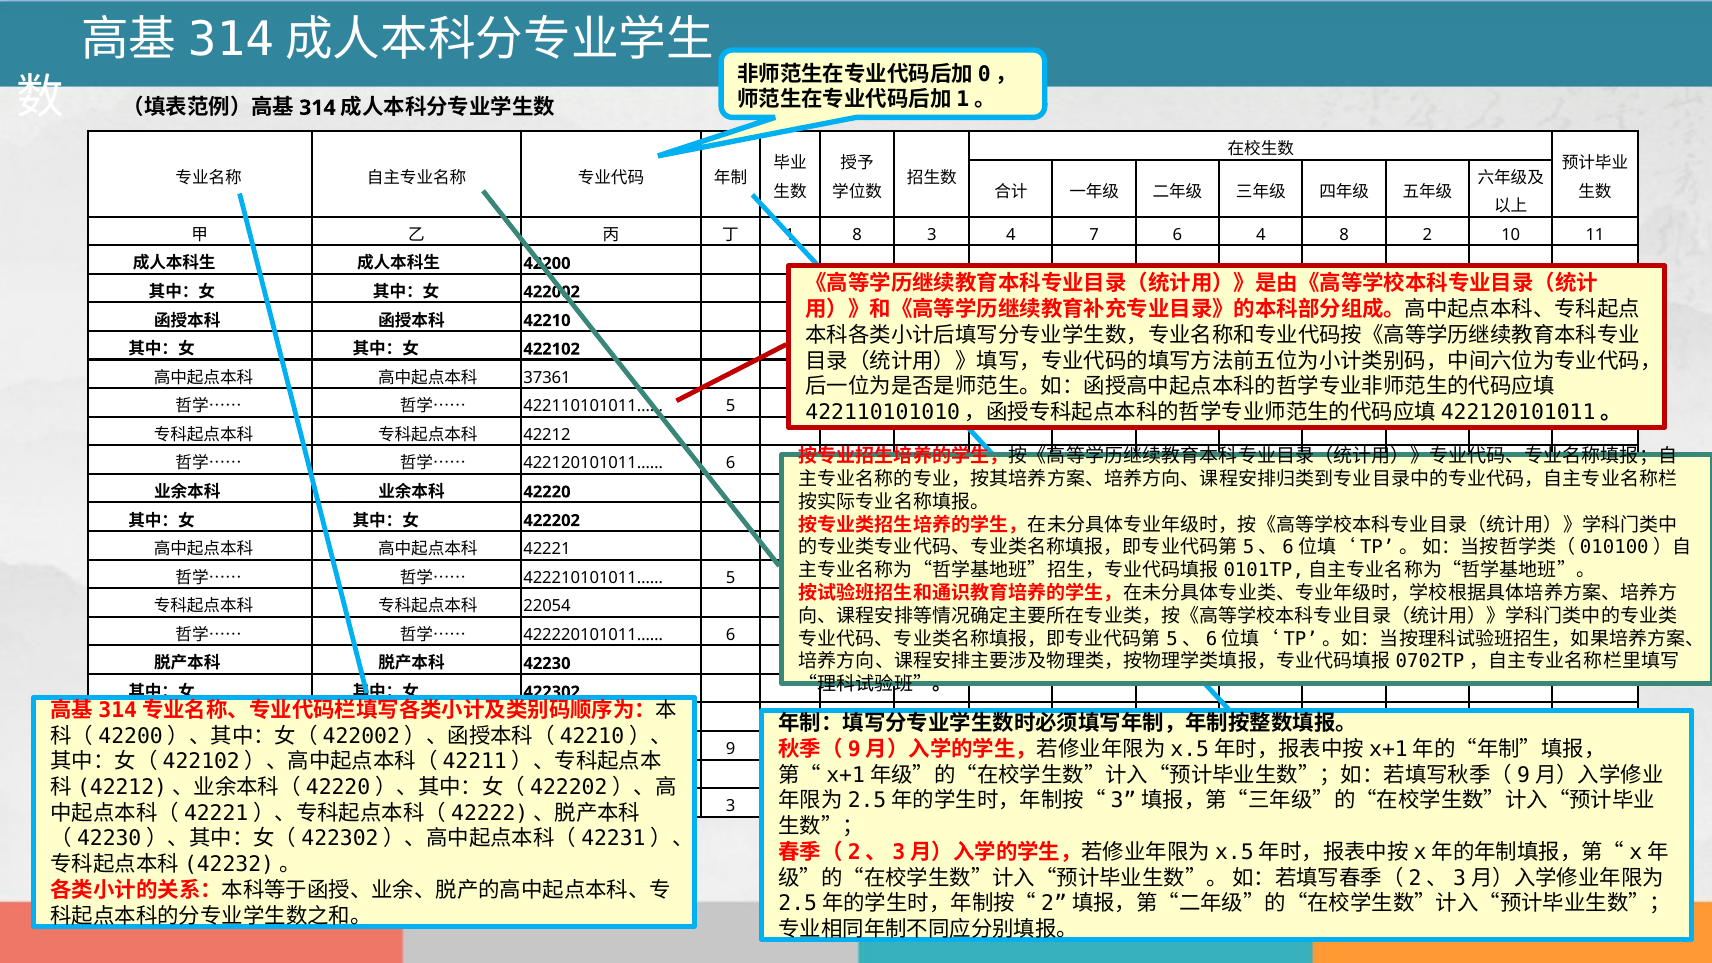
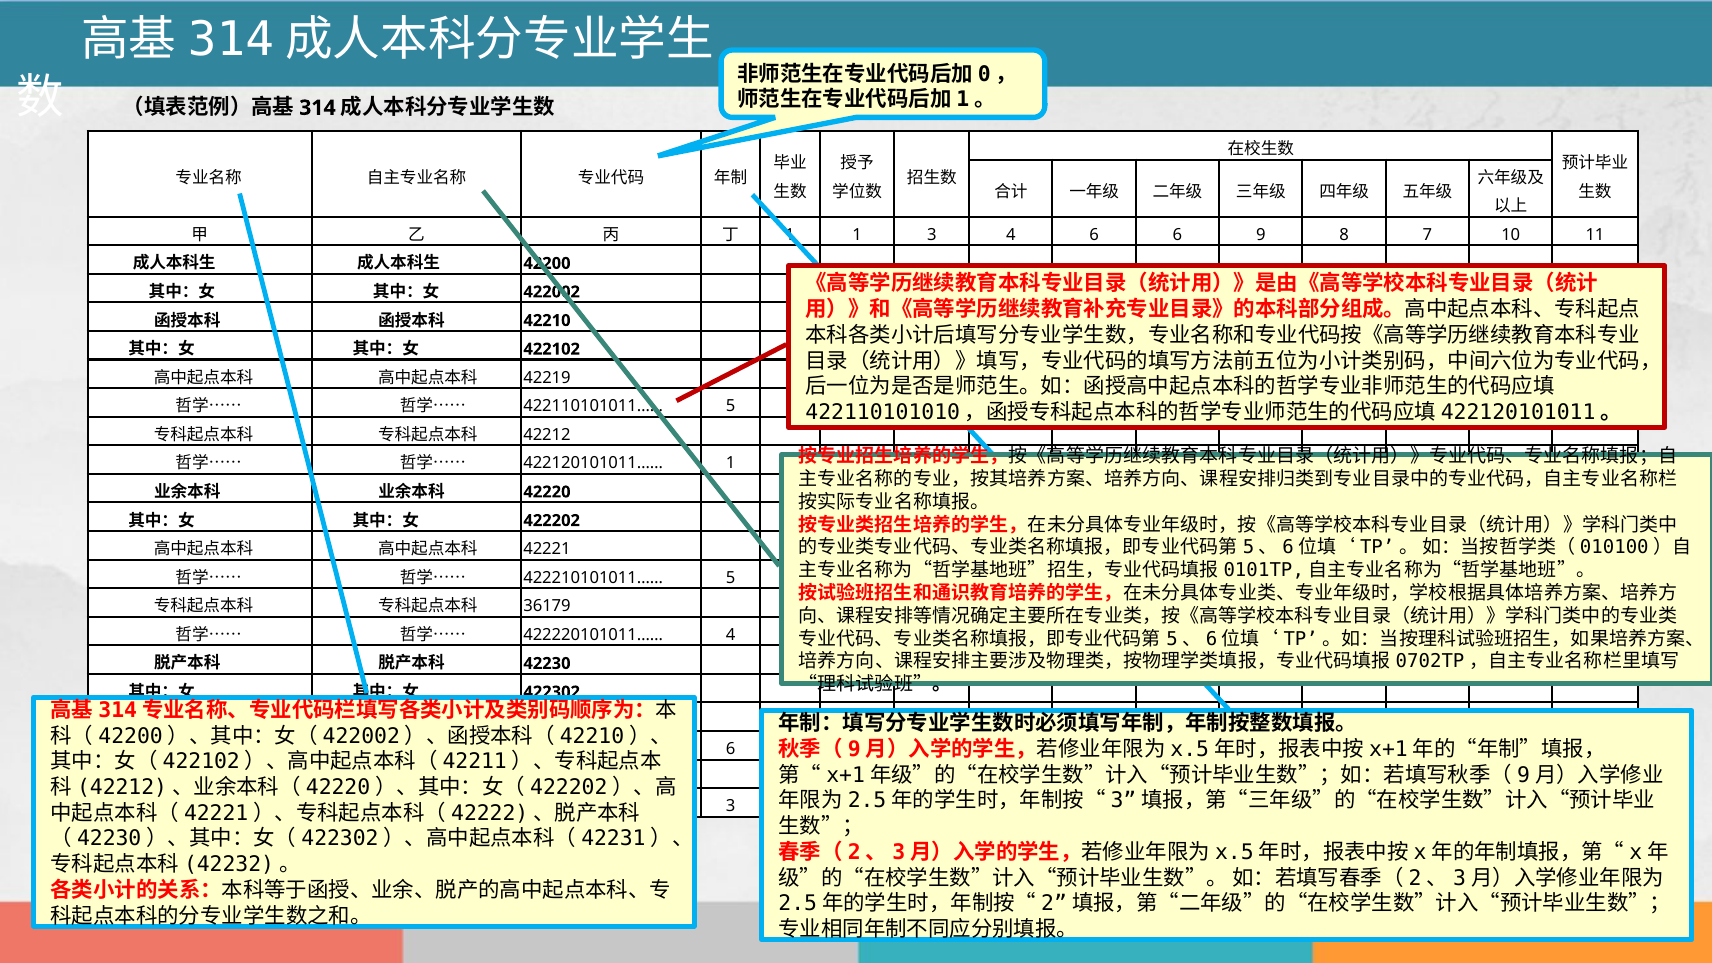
1 8: 8 -> 1 (857, 235)
4 7: 7 -> 6 (1094, 235)
6 4: 4 -> 9 (1261, 235)
2: 2 -> 7 (1427, 235)
37361: 37361 -> 42219 (547, 378)
422120101011…… 6: 6 -> 1 (731, 463)
22054: 22054 -> 36179 (547, 606)
422220101011…… 6: 6 -> 4 (731, 635)
9: 9 -> 6 (731, 749)
